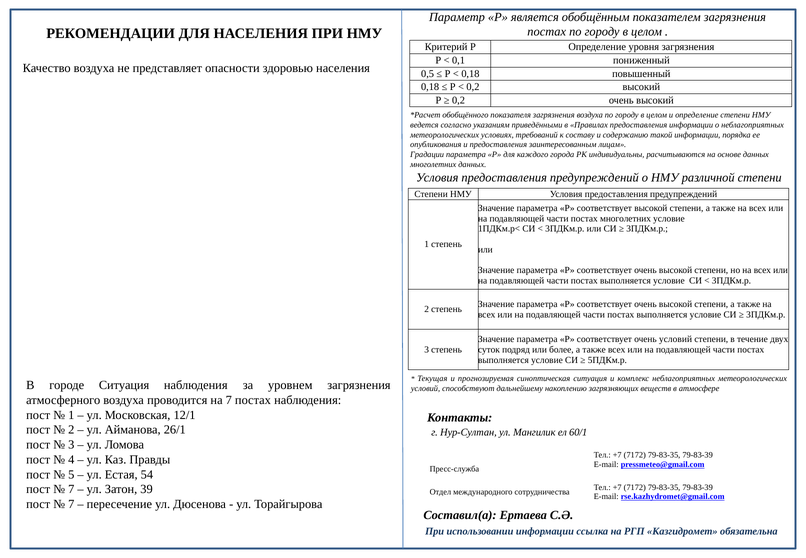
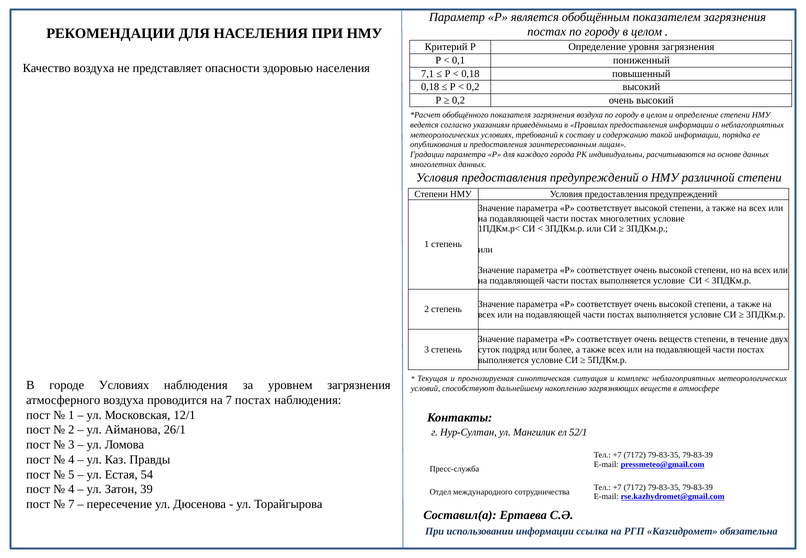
0,5: 0,5 -> 7,1 (428, 74)
очень условий: условий -> веществ (676, 339)
городе Ситуация: Ситуация -> Условиях (124, 385)
60/1: 60/1 -> 52/1 (578, 432)
7: 7 -> 4 (71, 489)
